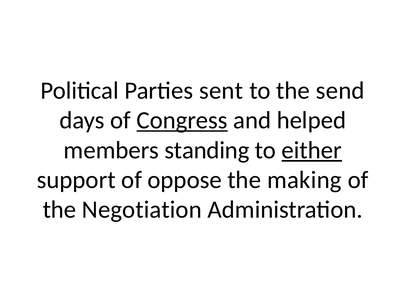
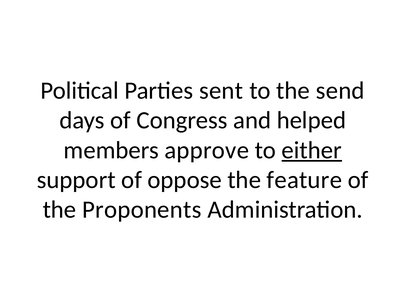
Congress underline: present -> none (182, 120)
standing: standing -> approve (207, 150)
making: making -> feature (304, 180)
Negotiation: Negotiation -> Proponents (142, 209)
